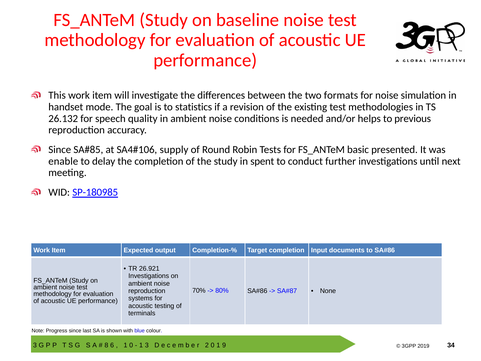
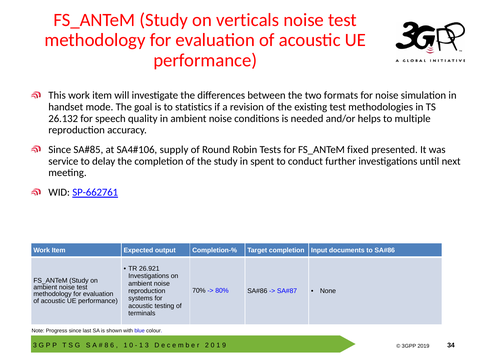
baseline: baseline -> verticals (248, 20)
previous: previous -> multiple (413, 118)
basic: basic -> fixed (358, 150)
enable: enable -> service (63, 161)
SP-180985: SP-180985 -> SP-662761 (95, 192)
